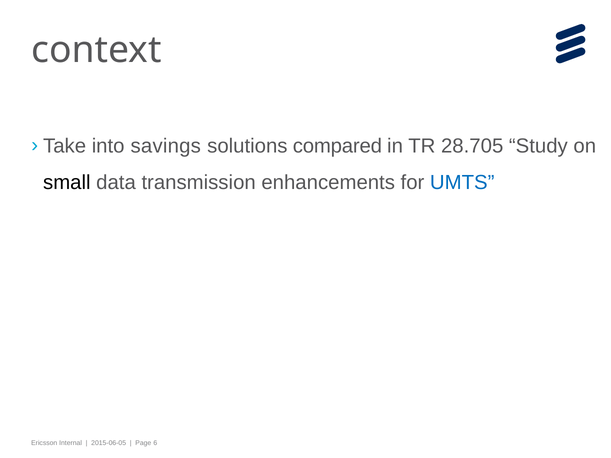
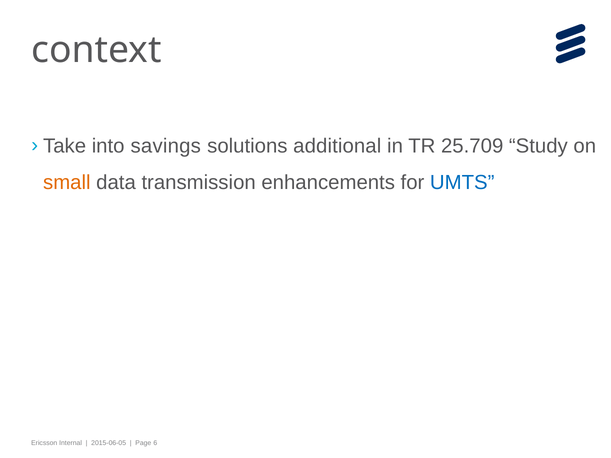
compared: compared -> additional (337, 146)
28.705: 28.705 -> 25.709 (472, 146)
small colour: black -> orange (67, 183)
